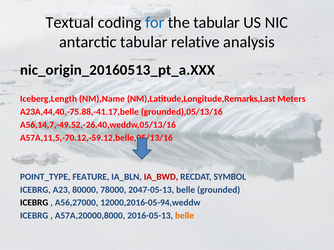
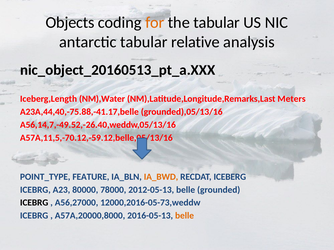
Textual: Textual -> Objects (70, 23)
for colour: blue -> orange (155, 23)
nic_origin_20160513_pt_a.XXX: nic_origin_20160513_pt_a.XXX -> nic_object_20160513_pt_a.XXX (118, 70)
NM),Name: NM),Name -> NM),Water (102, 99)
IA_BWD colour: red -> orange (161, 177)
SYMBOL: SYMBOL -> ICEBERG (230, 177)
2047-05-13: 2047-05-13 -> 2012-05-13 (151, 190)
12000,2016-05-94,weddw: 12000,2016-05-94,weddw -> 12000,2016-05-73,weddw (150, 203)
